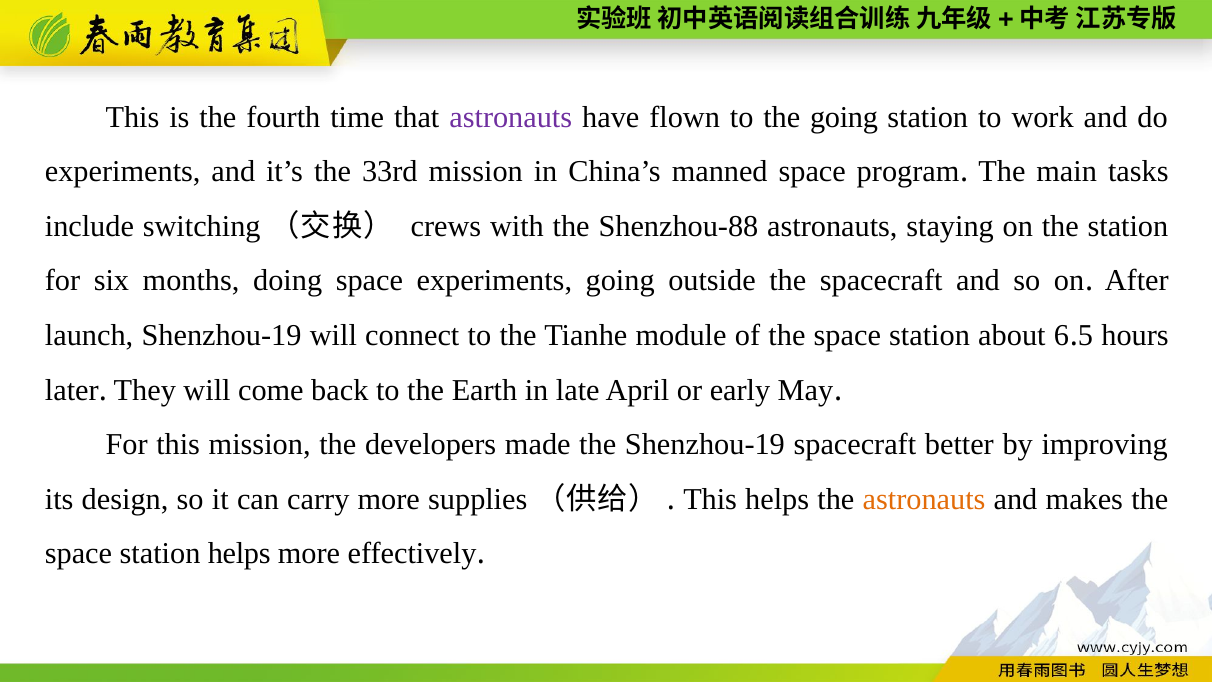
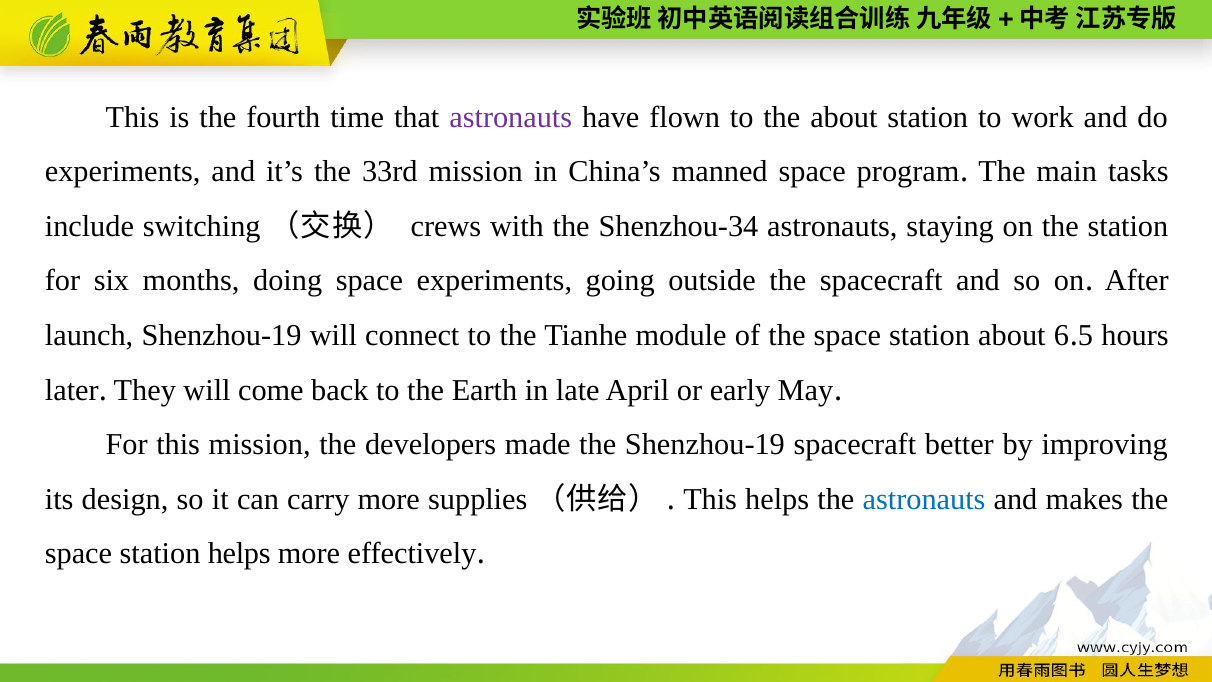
the going: going -> about (844, 117)
Shenzhou-88: Shenzhou-88 -> Shenzhou-34 (678, 226)
astronauts colour: orange -> blue (924, 499)
